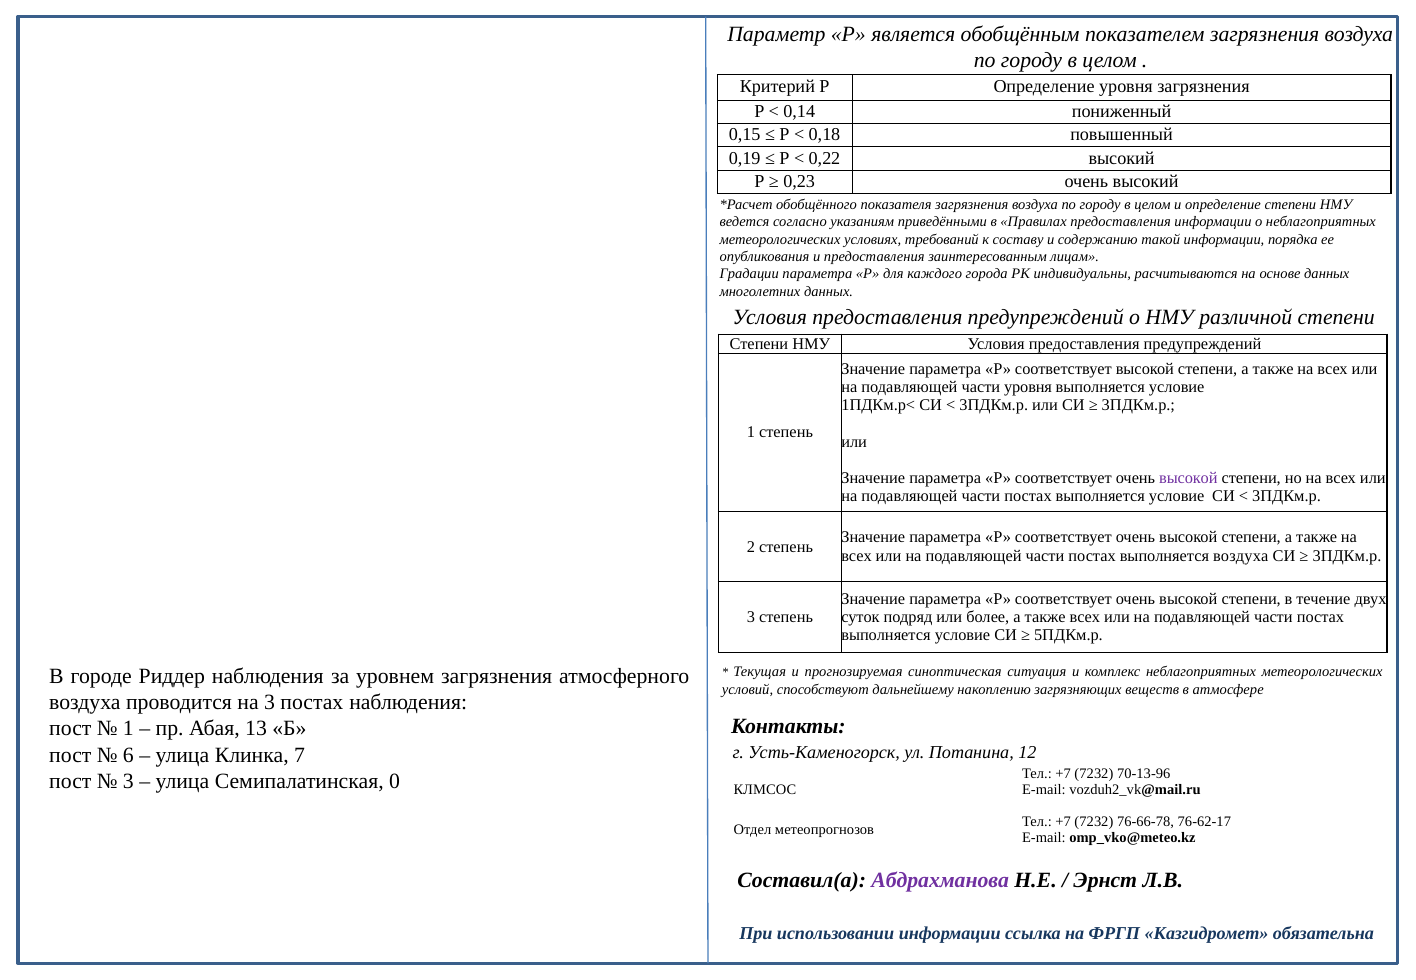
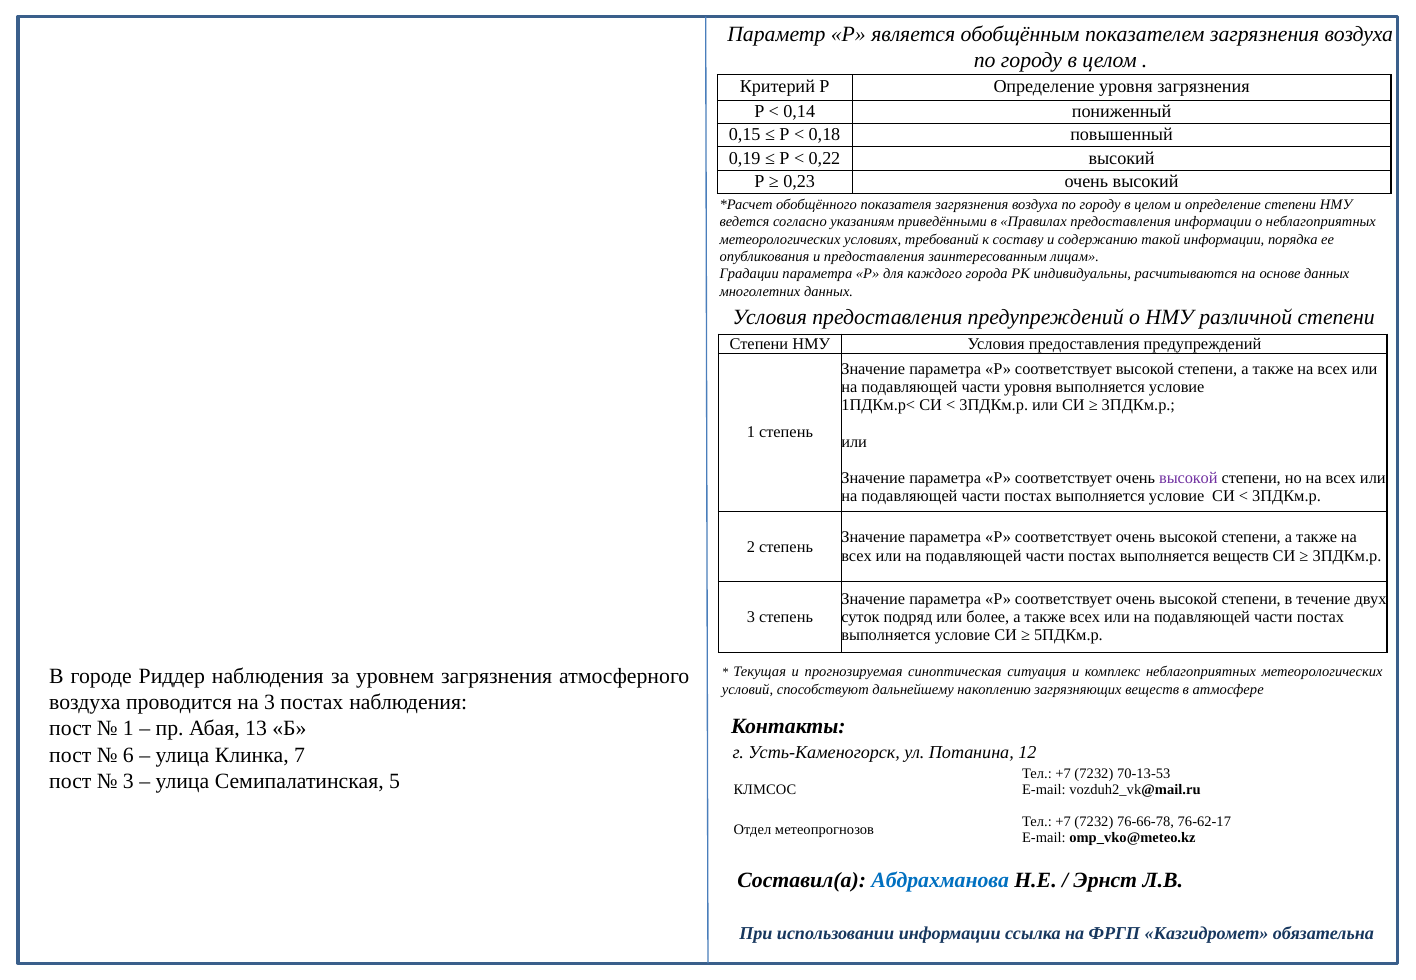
выполняется воздуха: воздуха -> веществ (1241, 556)
70-13-96: 70-13-96 -> 70-13-53 (1144, 774)
0: 0 -> 5 (395, 781)
Абдрахманова colour: purple -> blue (940, 880)
